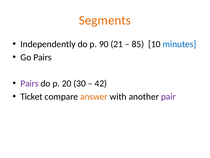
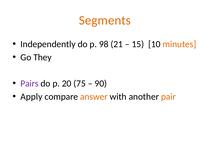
90: 90 -> 98 (104, 44)
85: 85 -> 15 (138, 44)
minutes colour: blue -> orange (179, 44)
Go Pairs: Pairs -> They (43, 57)
30: 30 -> 75 (80, 83)
42: 42 -> 90 (101, 83)
Ticket: Ticket -> Apply (31, 96)
pair colour: purple -> orange (168, 96)
